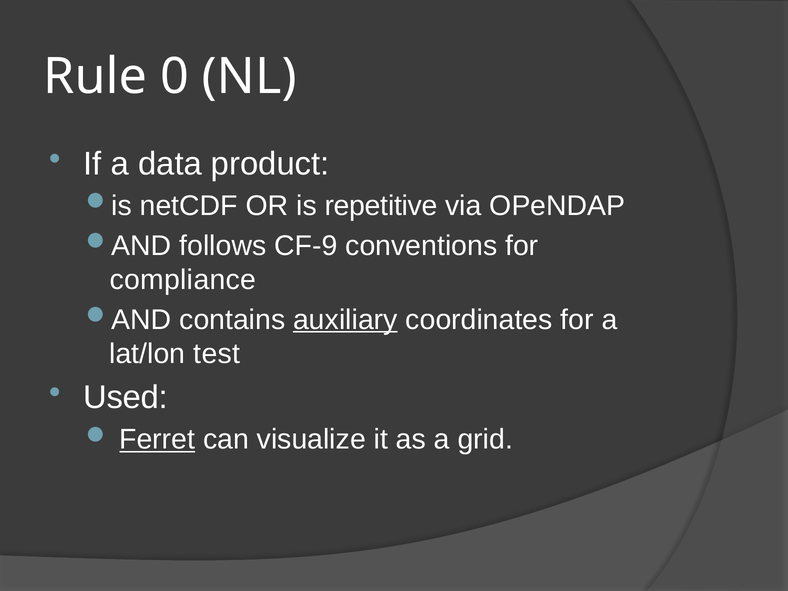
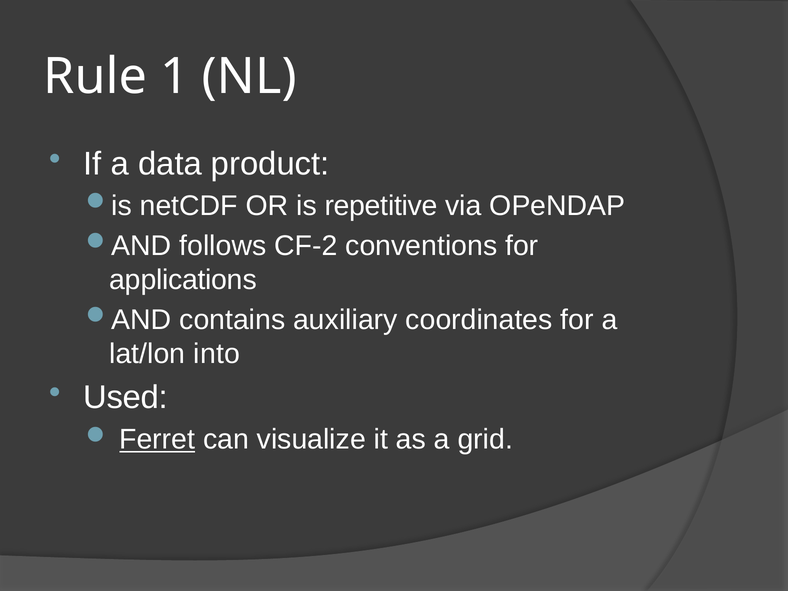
0: 0 -> 1 (174, 76)
CF-9: CF-9 -> CF-2 (306, 246)
compliance: compliance -> applications (183, 280)
auxiliary underline: present -> none (345, 320)
test: test -> into (217, 354)
